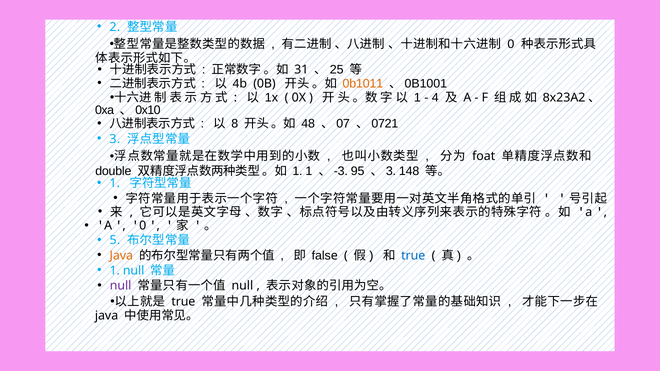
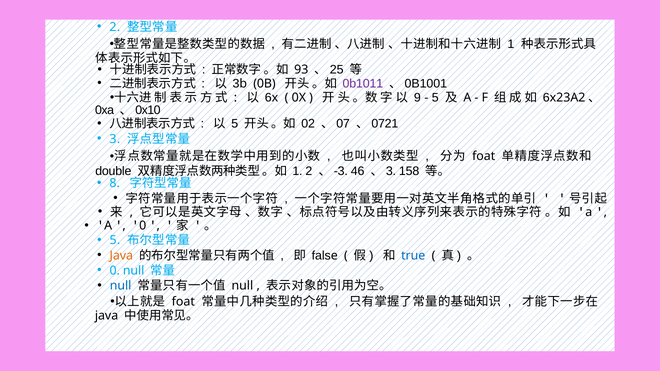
0: 0 -> 1 (511, 44)
31: 31 -> 93 (301, 70)
4: 4 -> 3 (236, 84)
0b1011 colour: orange -> purple (363, 84)
1: 1 -> 6 (268, 98)
1: 1 -> 9 (417, 98)
4: 4 -> 5 (435, 98)
8: 8 -> 6 (546, 98)
8: 8 -> 5 (235, 124)
48: 48 -> 02 (308, 124)
1 1: 1 -> 2 (309, 171)
95: 95 -> 46 (358, 171)
148: 148 -> 158 (409, 171)
1: 1 -> 8 (115, 183)
1: 1 -> 0 (115, 271)
null colour: purple -> blue (121, 286)
true: true -> foat (183, 302)
